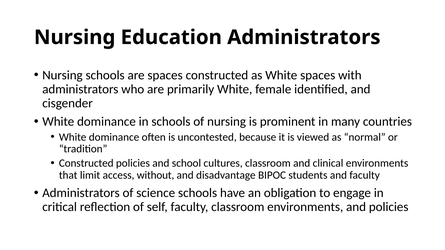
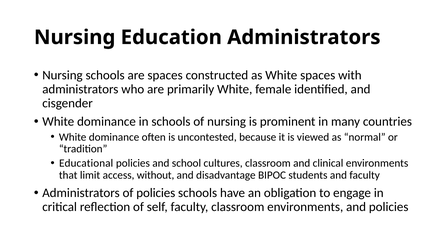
Constructed: Constructed -> Educational (86, 164)
of science: science -> policies (156, 193)
